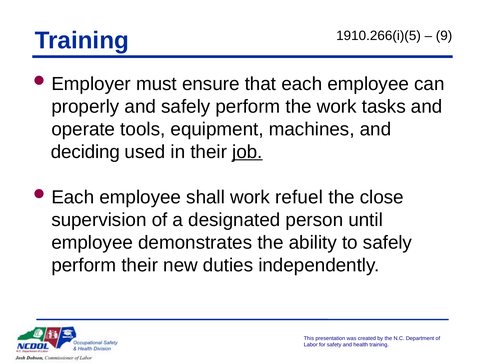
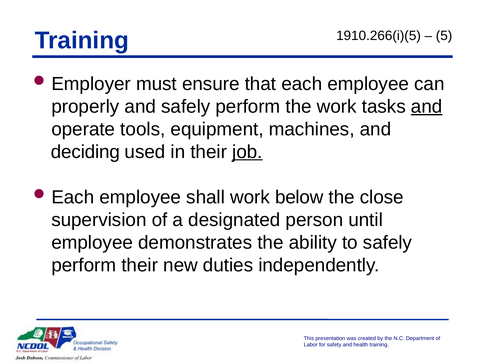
9: 9 -> 5 (444, 36)
and underline: none -> present (427, 106)
refuel: refuel -> below (299, 197)
